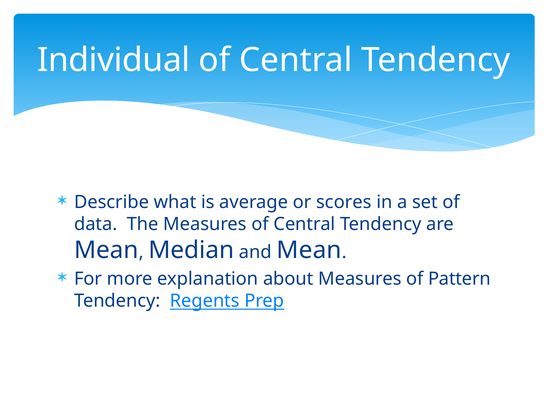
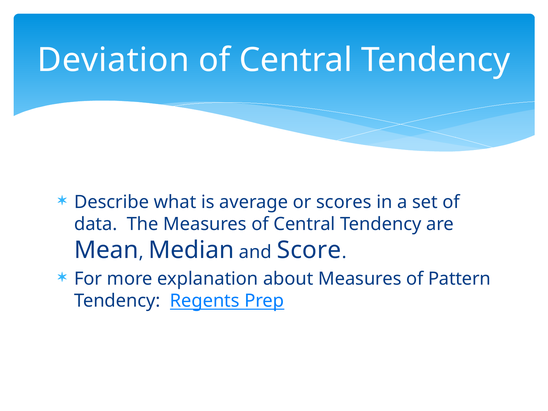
Individual: Individual -> Deviation (113, 60)
and Mean: Mean -> Score (309, 250)
